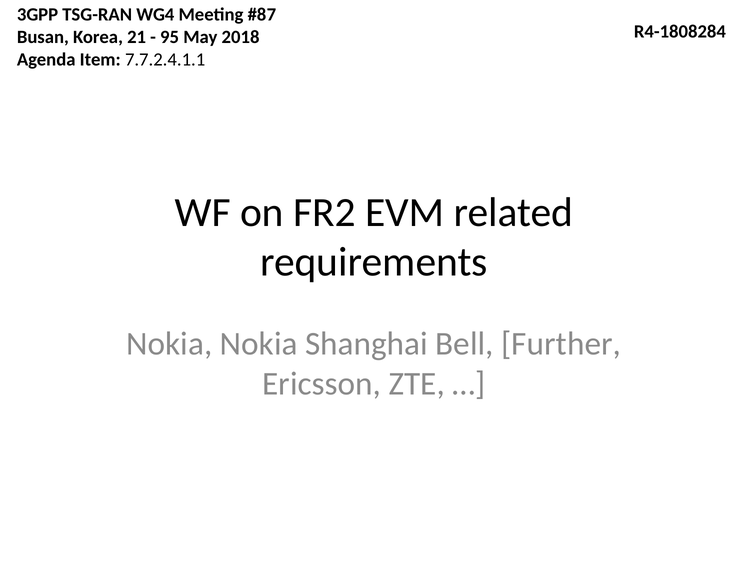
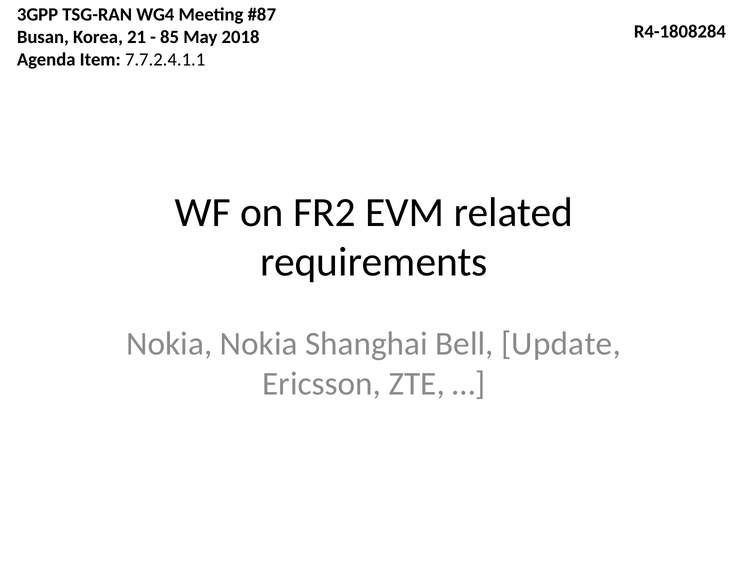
95: 95 -> 85 (170, 37)
Further: Further -> Update (561, 344)
